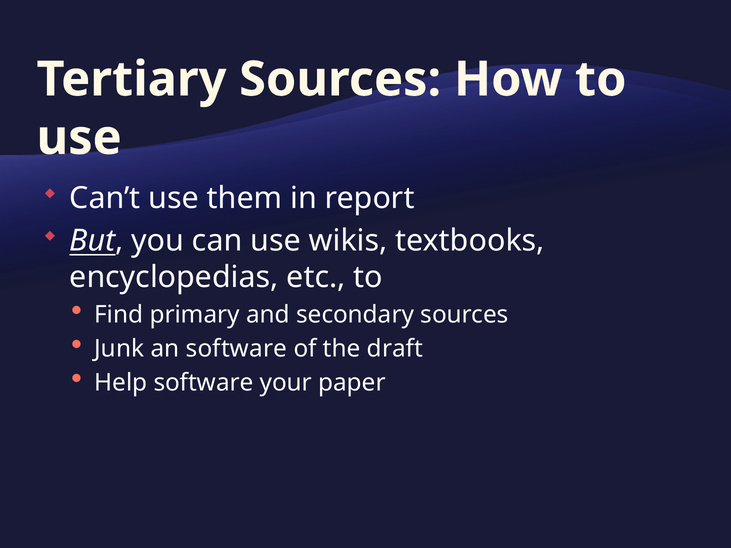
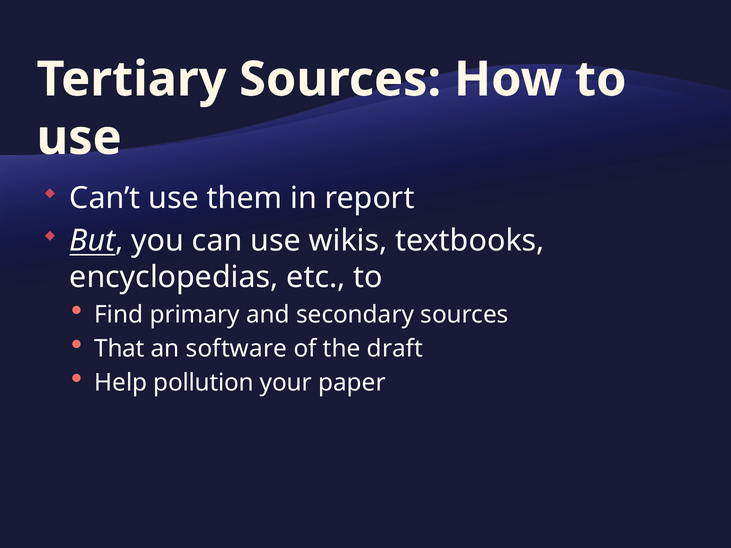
Junk: Junk -> That (119, 349)
Help software: software -> pollution (204, 383)
